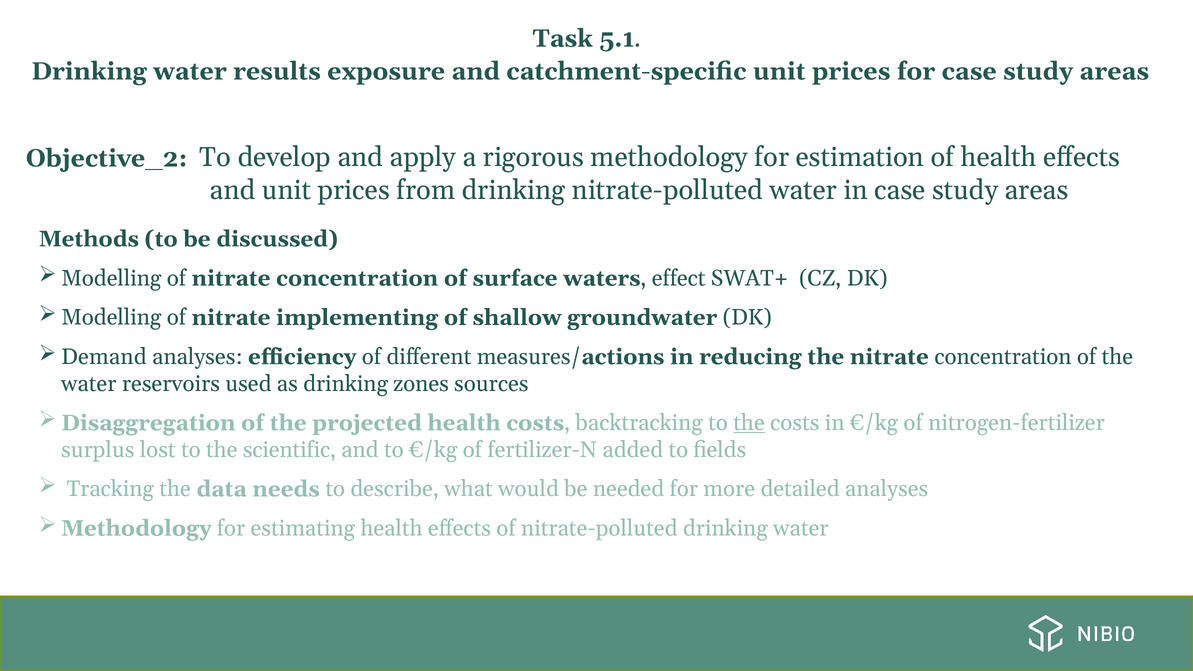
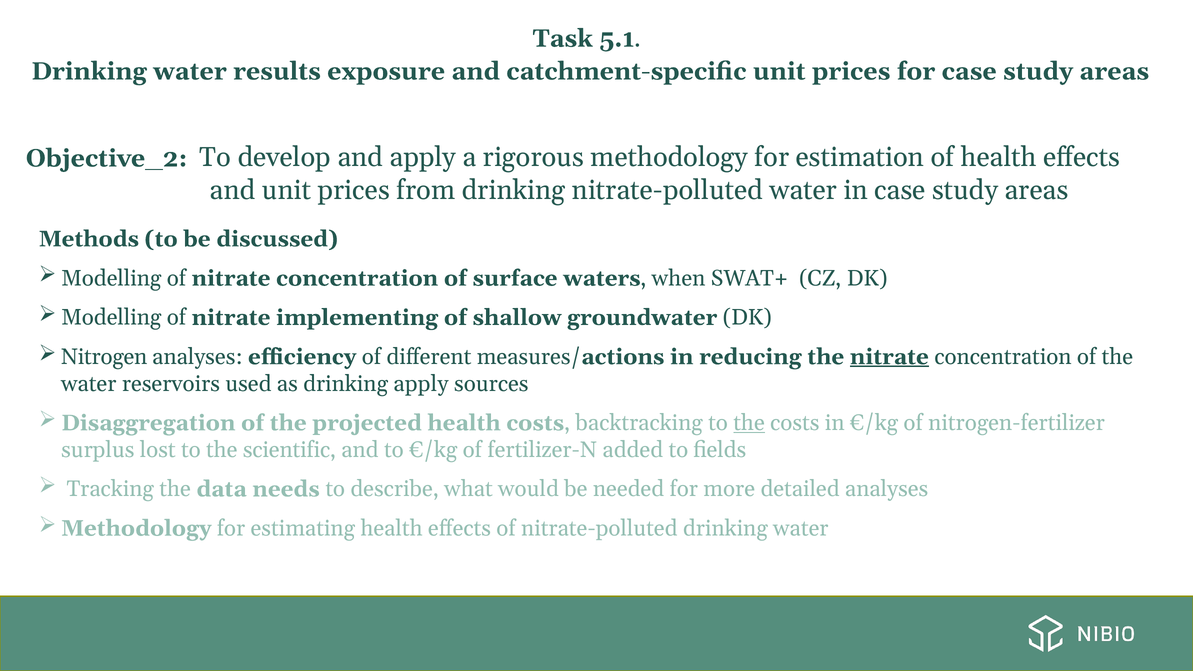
effect: effect -> when (679, 278)
Demand: Demand -> Nitrogen (104, 357)
nitrate underline: none -> present (889, 357)
drinking zones: zones -> apply (421, 384)
